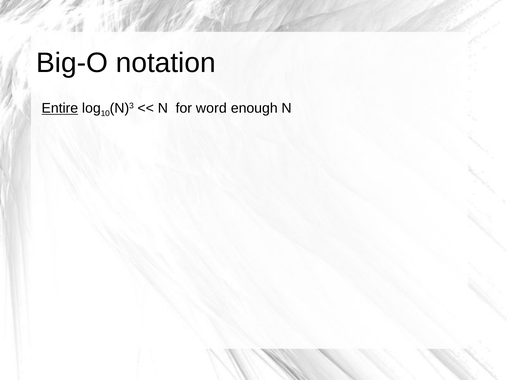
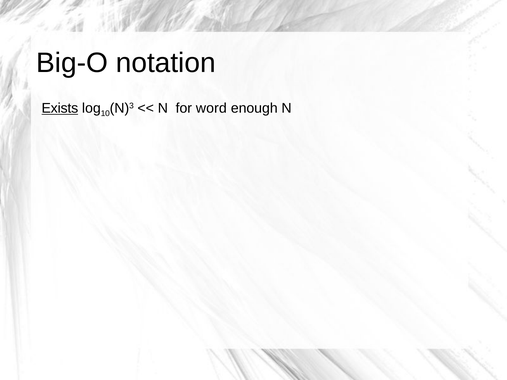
Entire: Entire -> Exists (60, 108)
